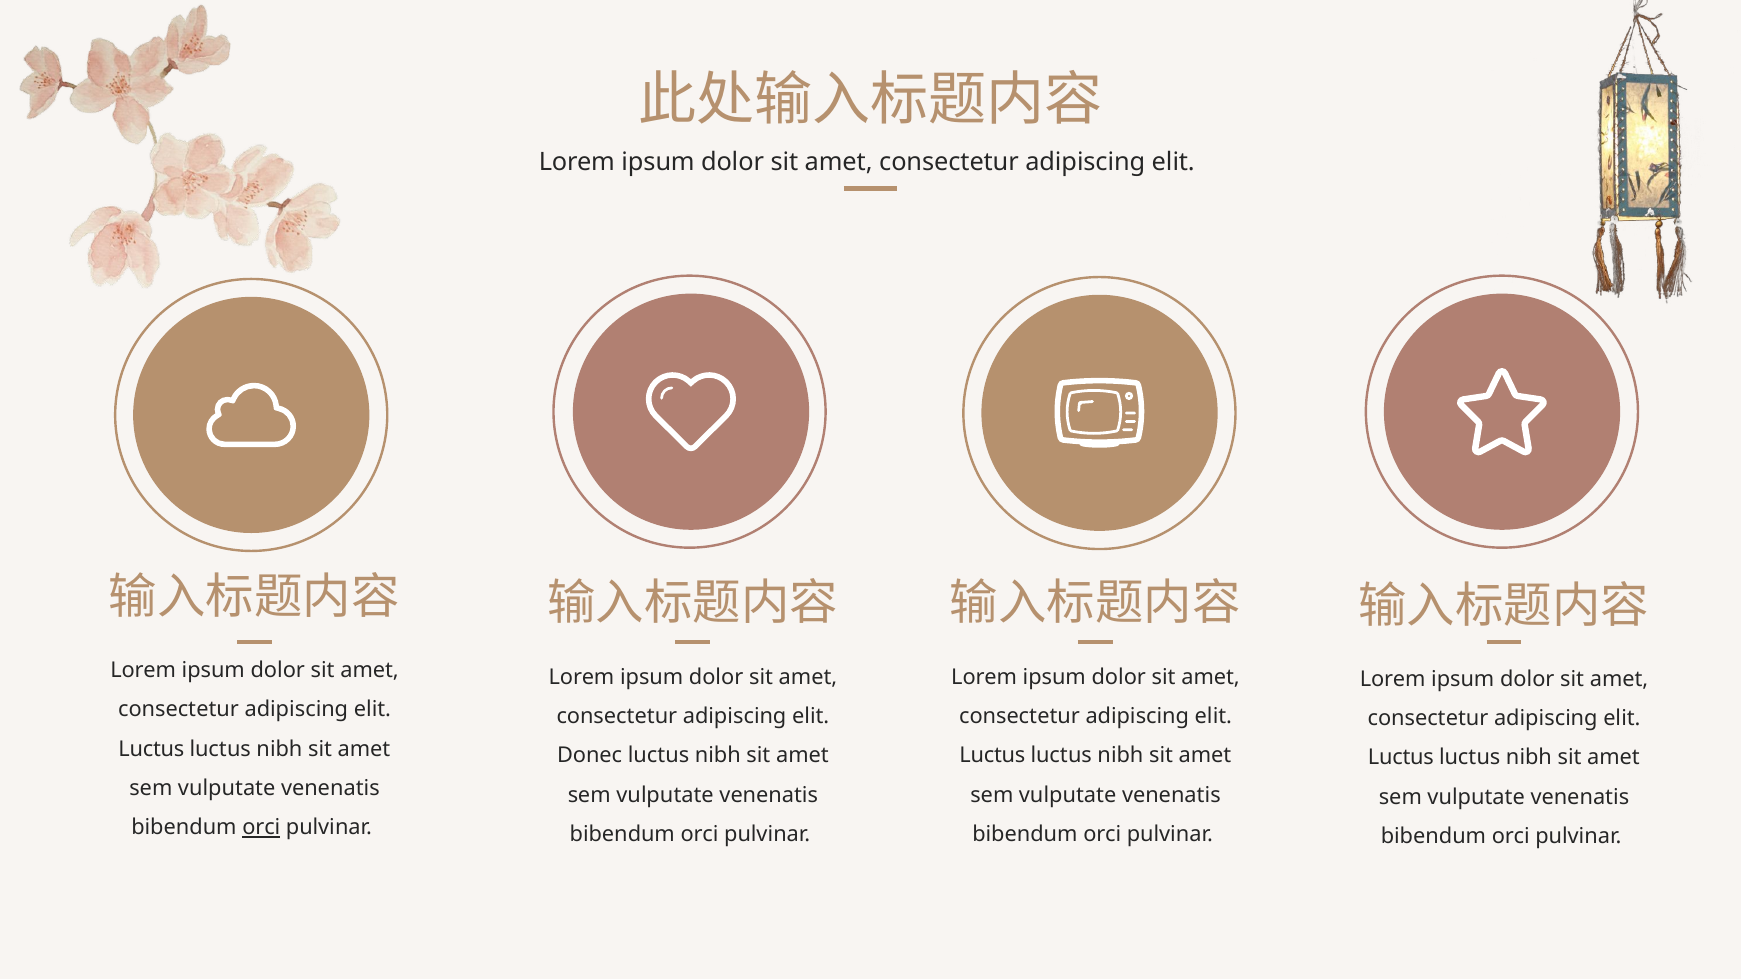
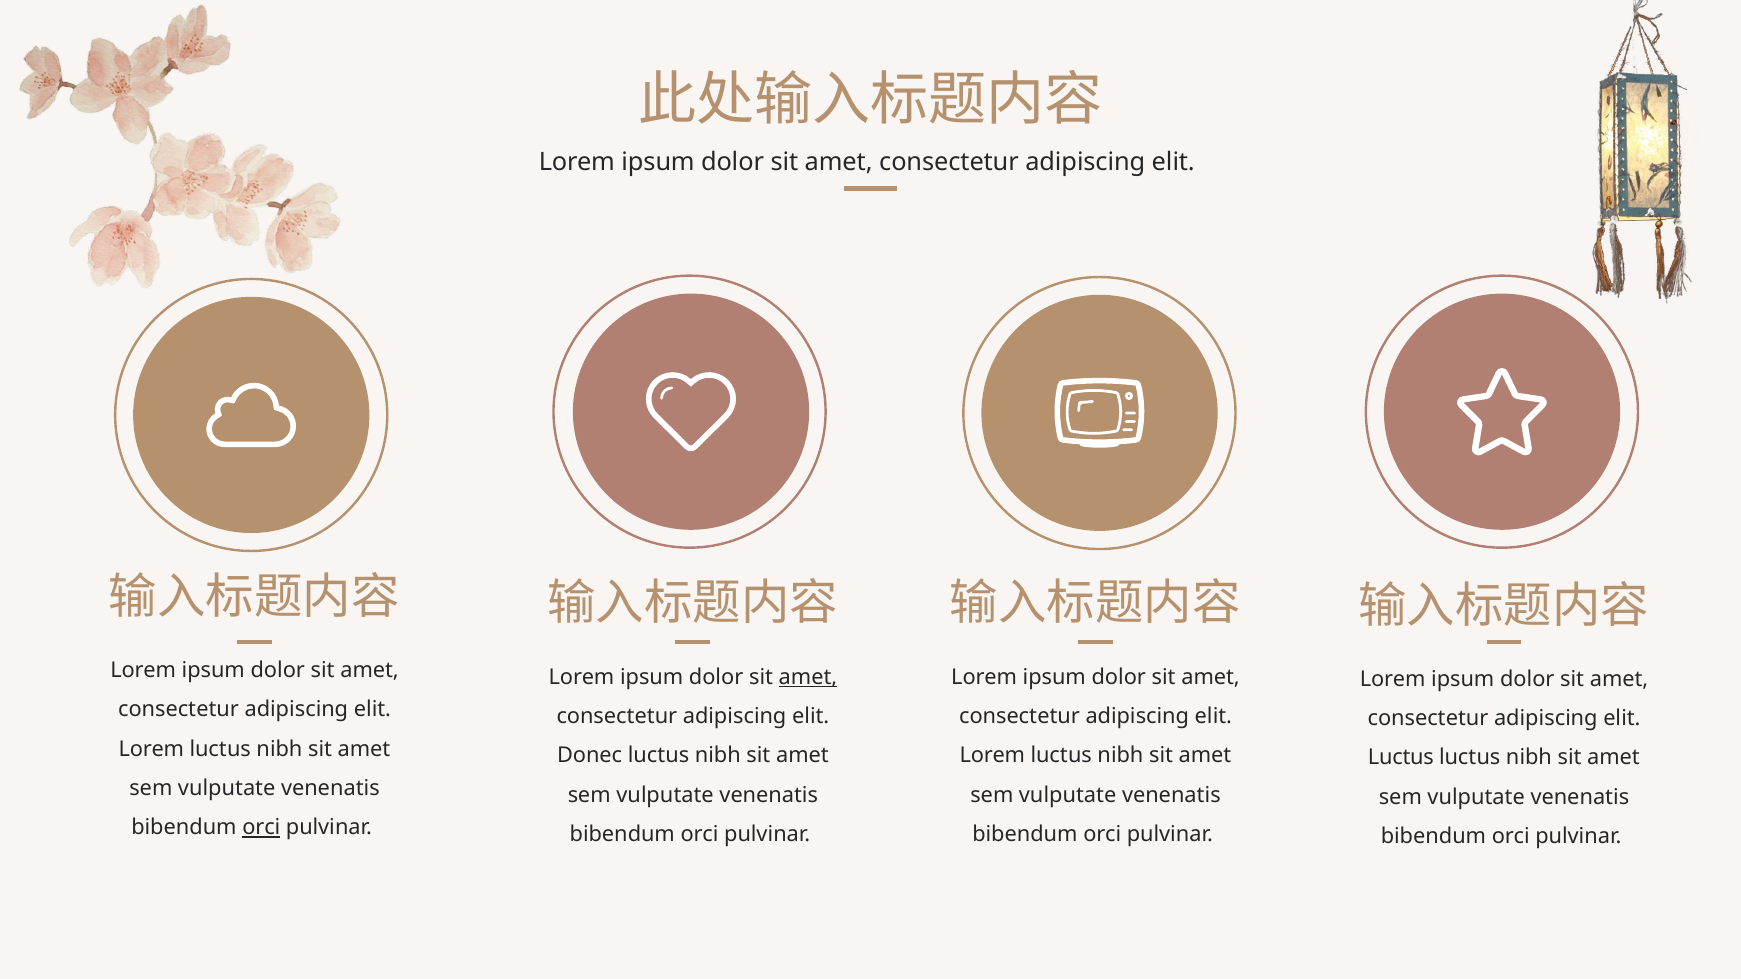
amet underline: none -> present (808, 677)
Luctus: Luctus -> Lorem (151, 749)
Luctus: Luctus -> Lorem (992, 756)
